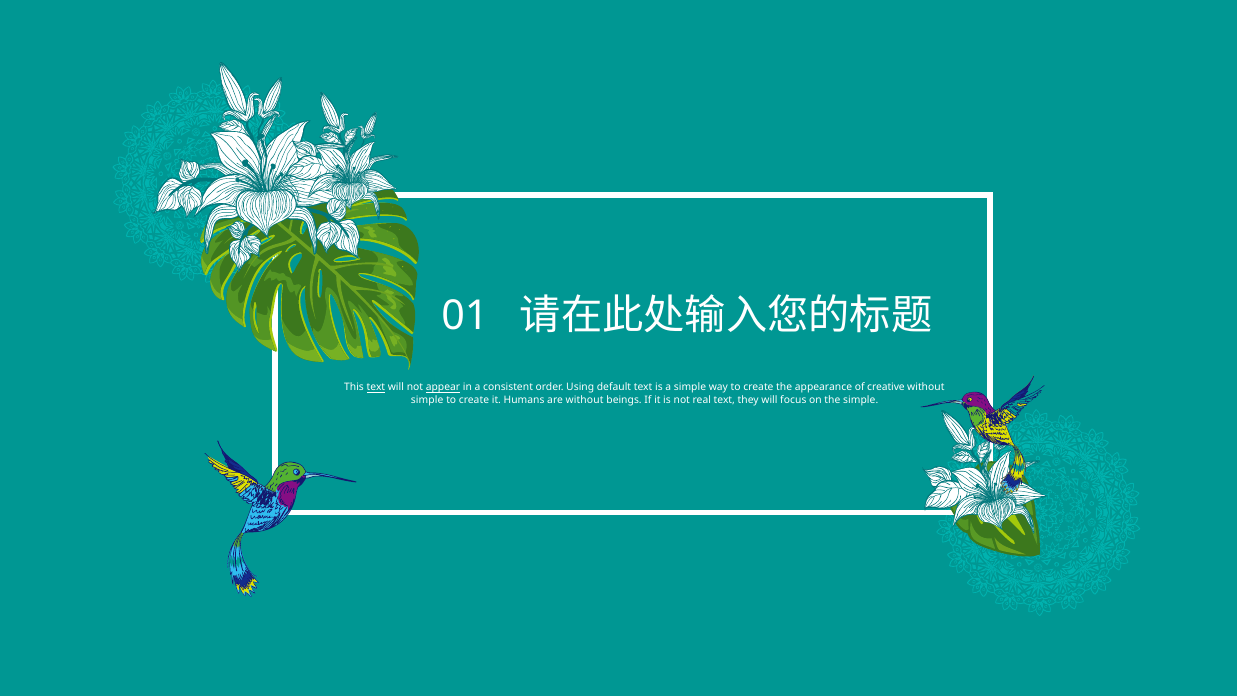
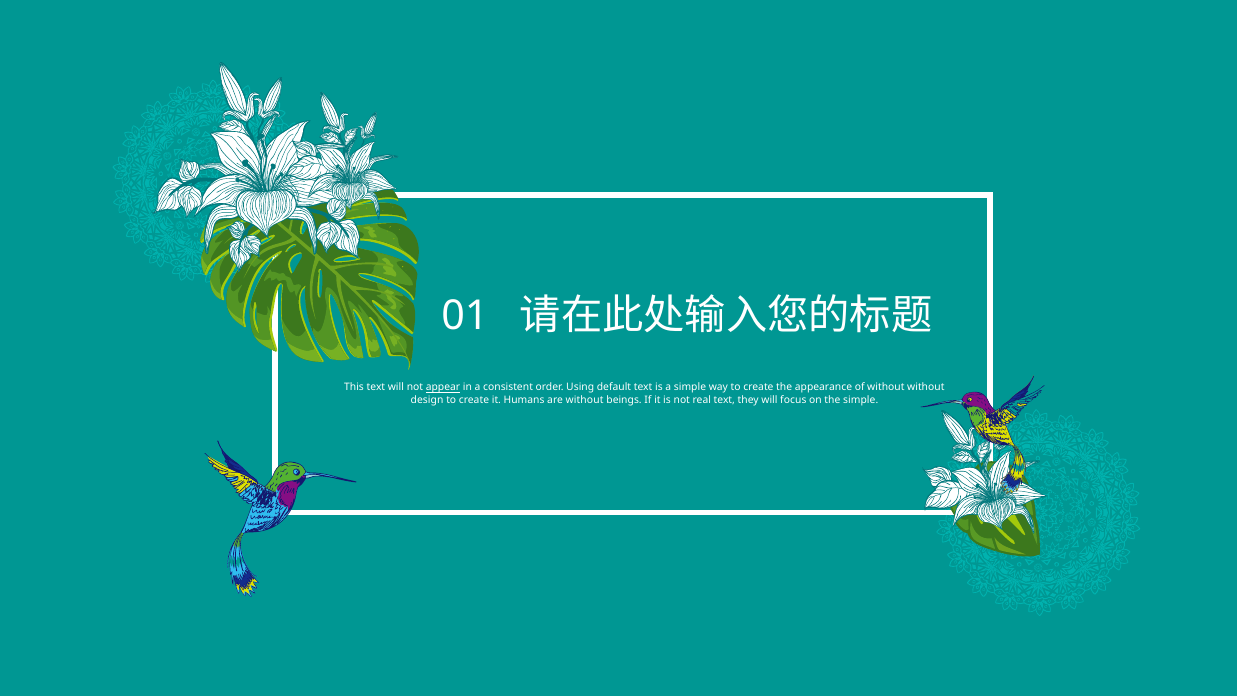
text underline: present -> none (376, 387)
of creative: creative -> without (886, 387)
simple: simple -> design (427, 400)
